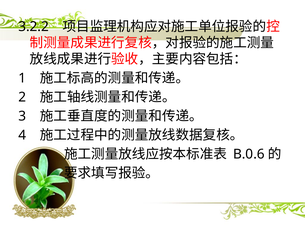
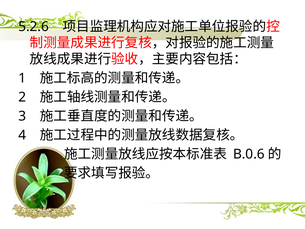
3.2.2: 3.2.2 -> 5.2.6 (34, 27)
